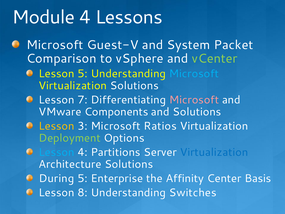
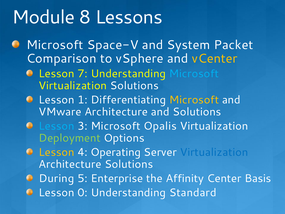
Module 4: 4 -> 8 (85, 17)
Guest-V: Guest-V -> Space-V (113, 45)
vCenter colour: light green -> yellow (215, 58)
Lesson 5: 5 -> 7 (83, 74)
7: 7 -> 1 (83, 100)
Microsoft colour: pink -> yellow (194, 100)
VMware Components: Components -> Architecture (116, 112)
Lesson colour: yellow -> light blue (57, 126)
Ratios: Ratios -> Opalis (160, 126)
Lesson colour: light blue -> yellow (57, 152)
Partitions: Partitions -> Operating (116, 152)
8: 8 -> 0 (83, 192)
Switches: Switches -> Standard (193, 192)
